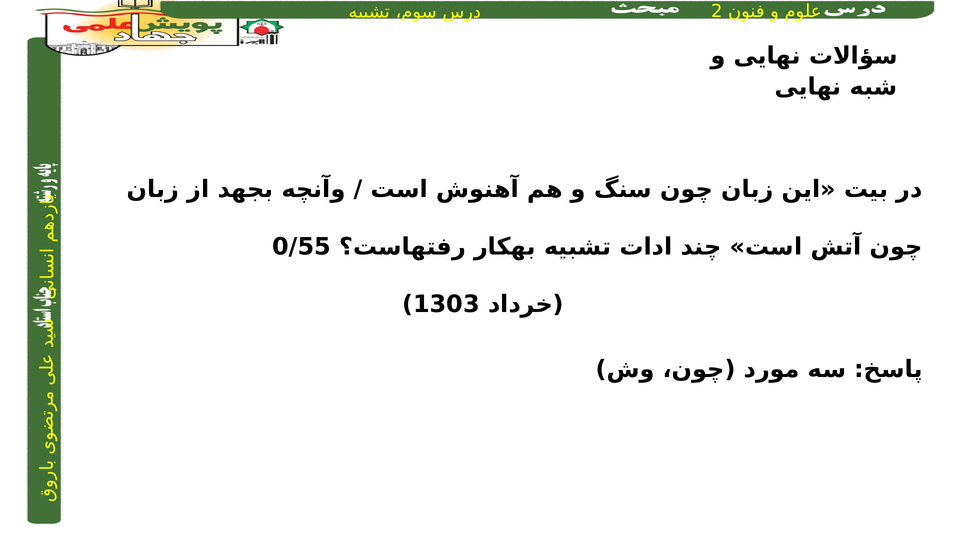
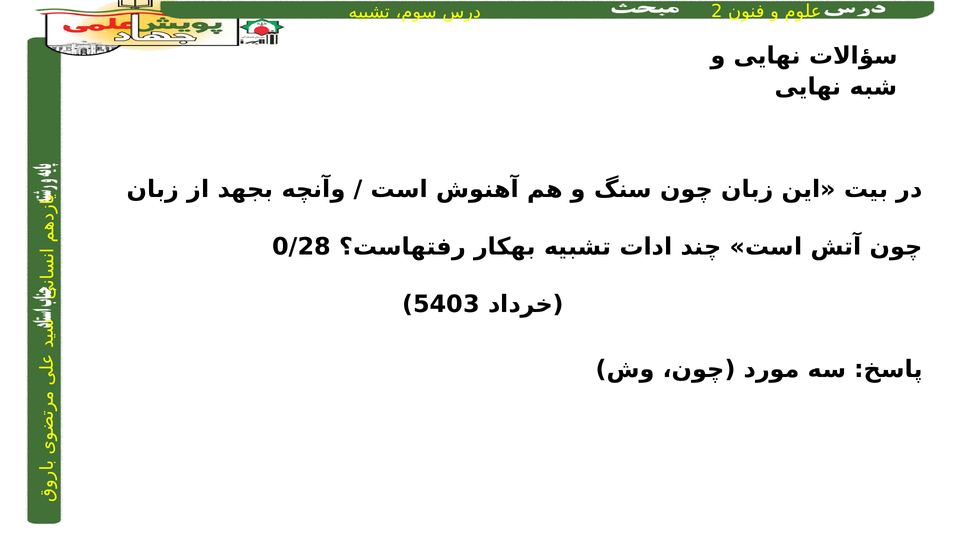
0/55: 0/55 -> 0/28 (302, 247)
1303: 1303 -> 5403 (446, 304)
